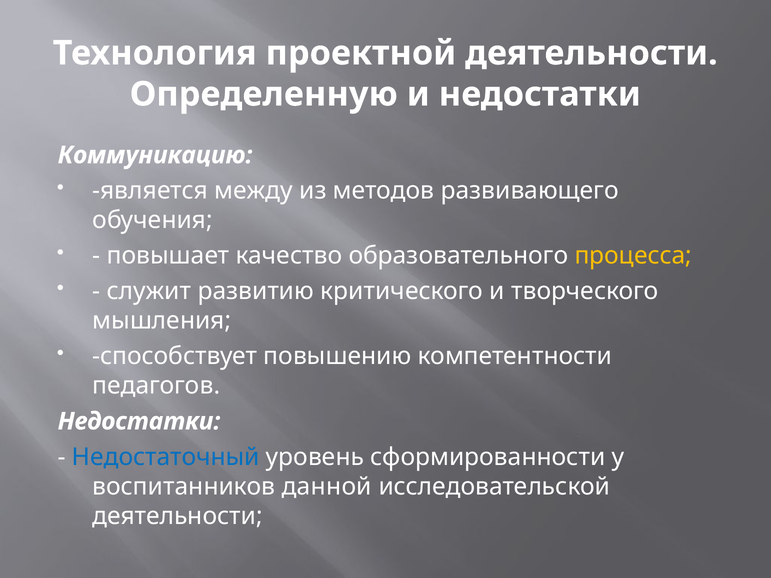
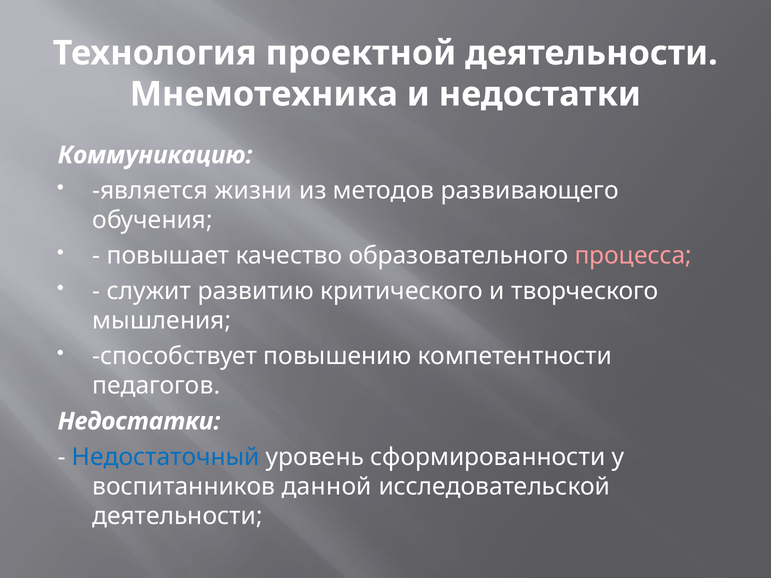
Определенную: Определенную -> Мнемотехника (264, 94)
между: между -> жизни (253, 191)
процесса colour: yellow -> pink (633, 256)
